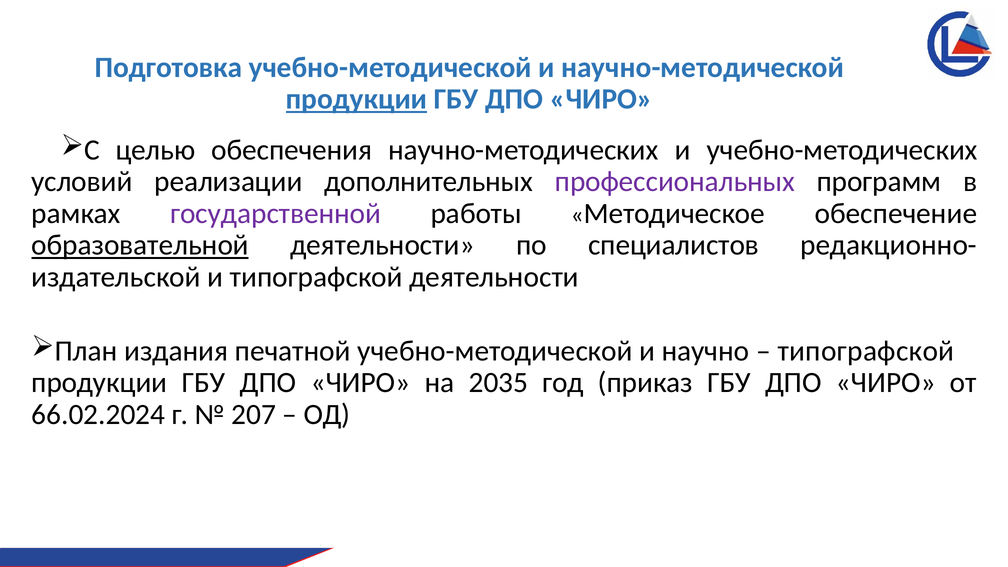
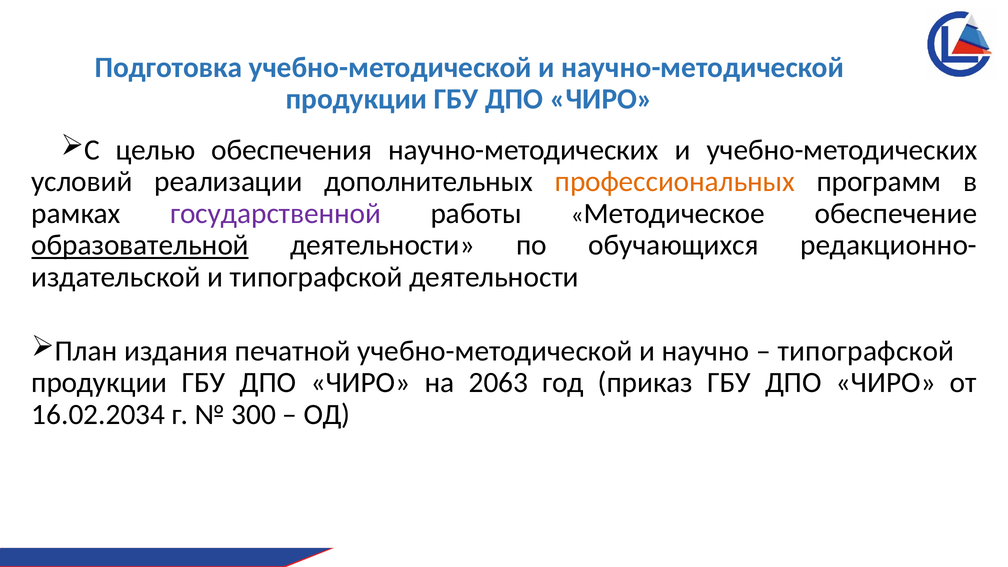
продукции underline: present -> none (357, 99)
профессиональных colour: purple -> orange (675, 182)
специалистов: специалистов -> обучающихся (674, 245)
2035: 2035 -> 2063 (498, 383)
66.02.2024: 66.02.2024 -> 16.02.2034 (98, 415)
207: 207 -> 300 (254, 415)
